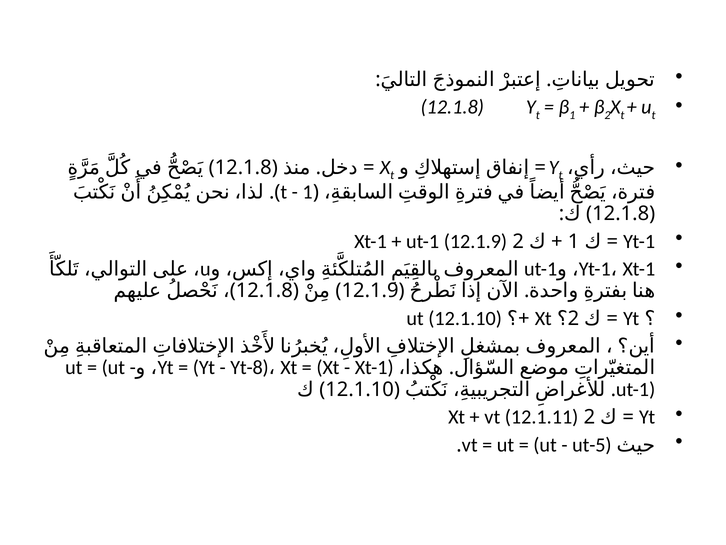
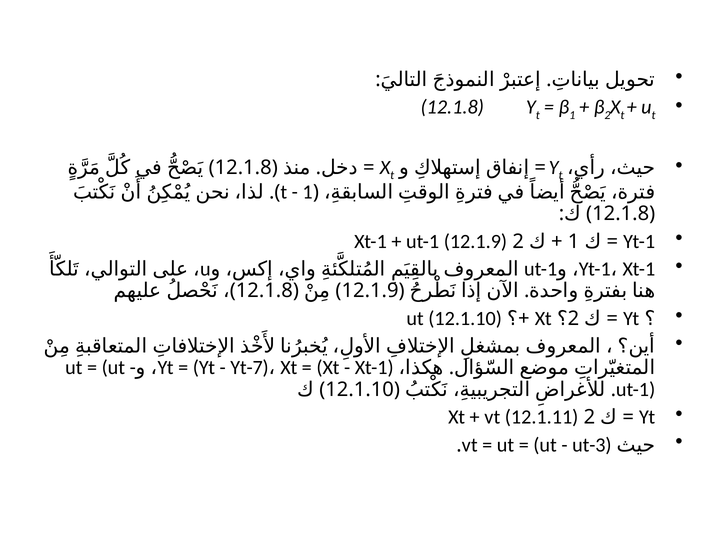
Yt-8: Yt-8 -> Yt-7 (249, 367)
ut-5: ut-5 -> ut-3 (592, 444)
